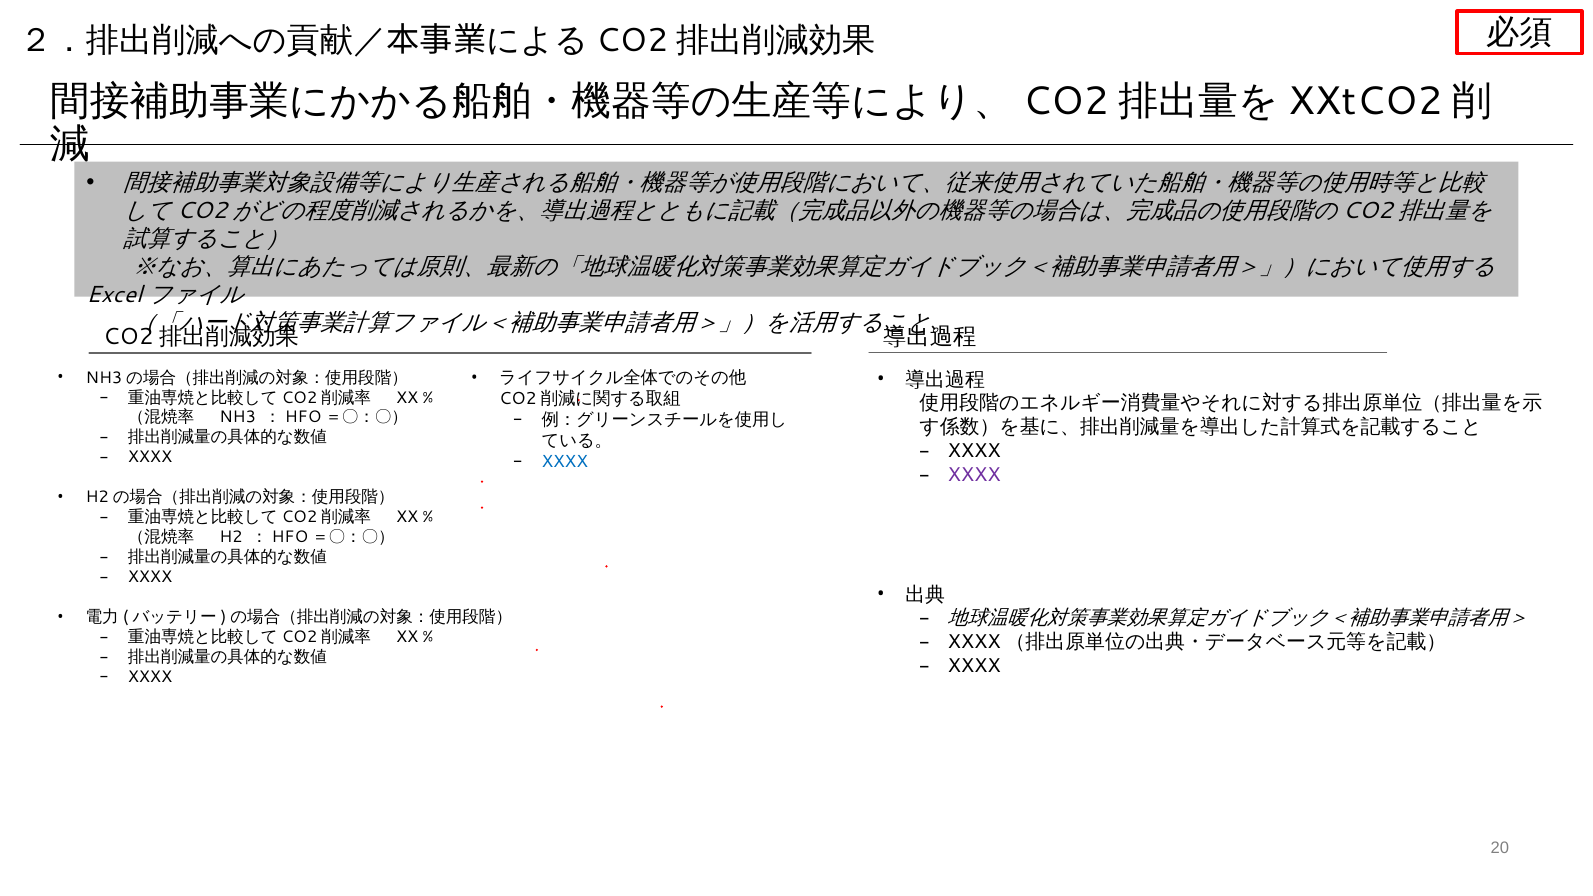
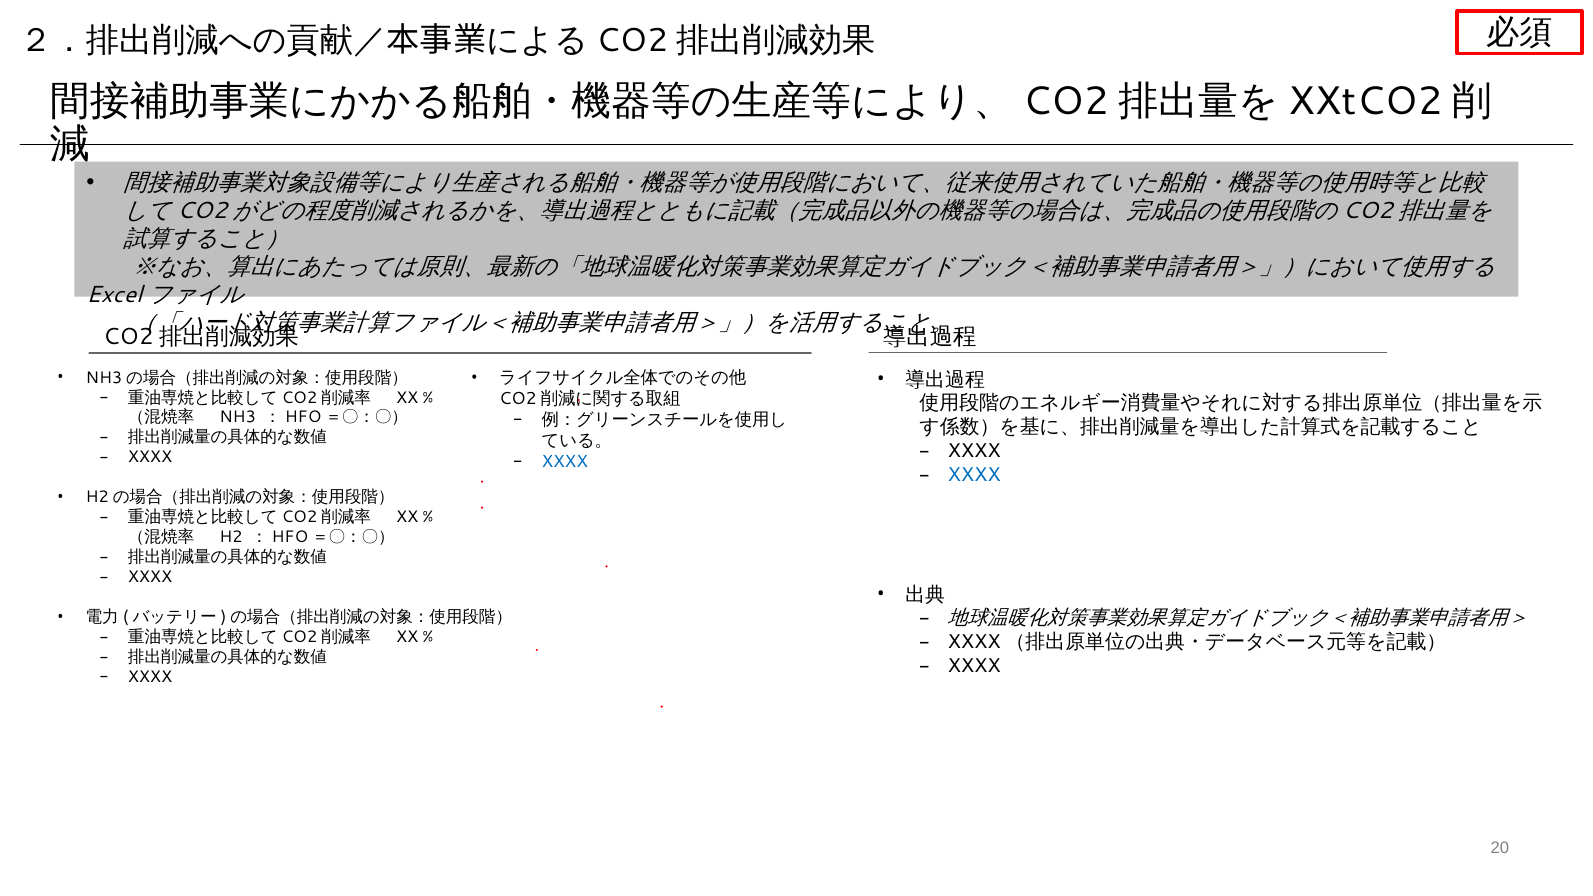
XXXX colour: purple -> blue (974, 475)
